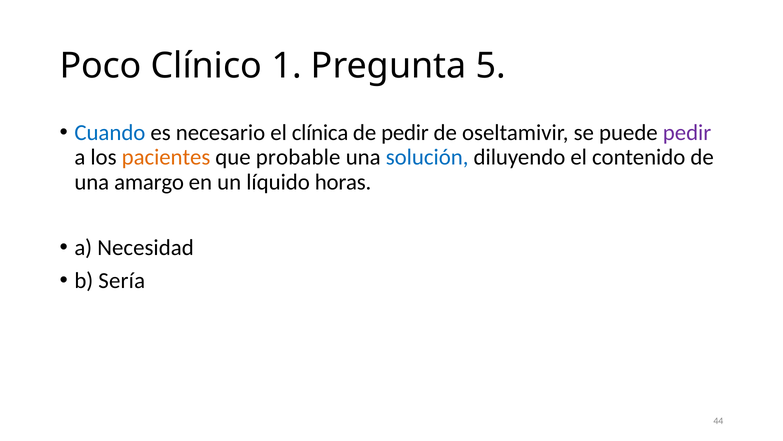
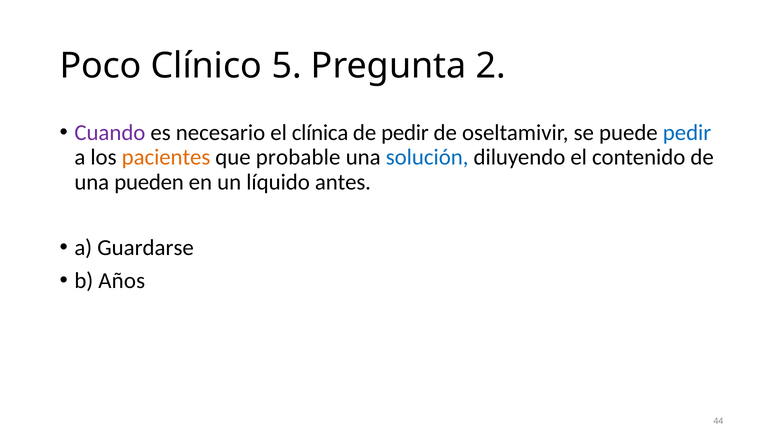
1: 1 -> 5 (287, 66)
5: 5 -> 2 (491, 66)
Cuando colour: blue -> purple (110, 132)
pedir colour: purple -> blue (687, 132)
amargo: amargo -> pueden (149, 182)
horas: horas -> antes (343, 182)
Necesidad: Necesidad -> Guardarse (146, 247)
Sería: Sería -> Años (122, 280)
